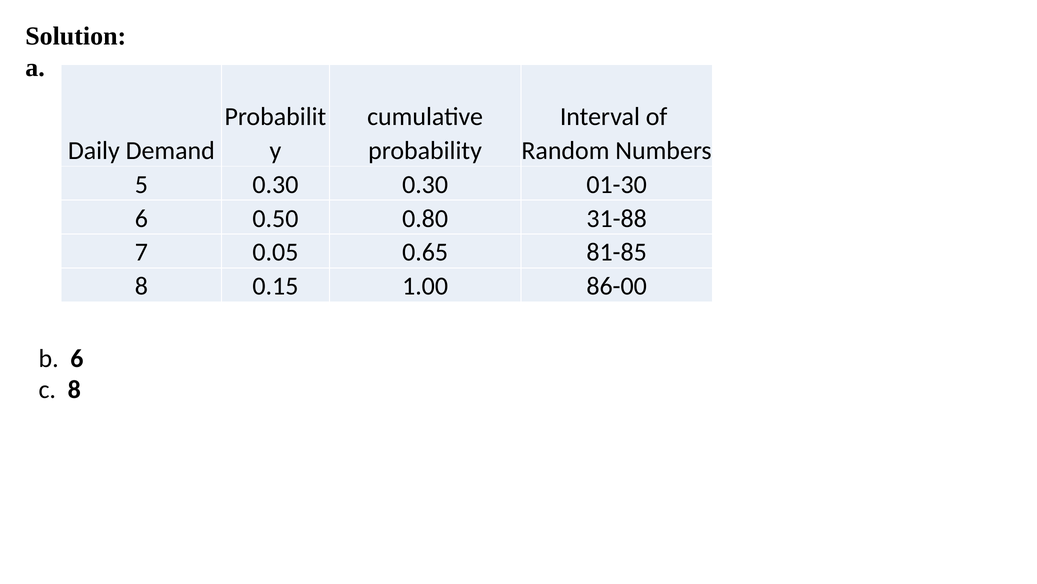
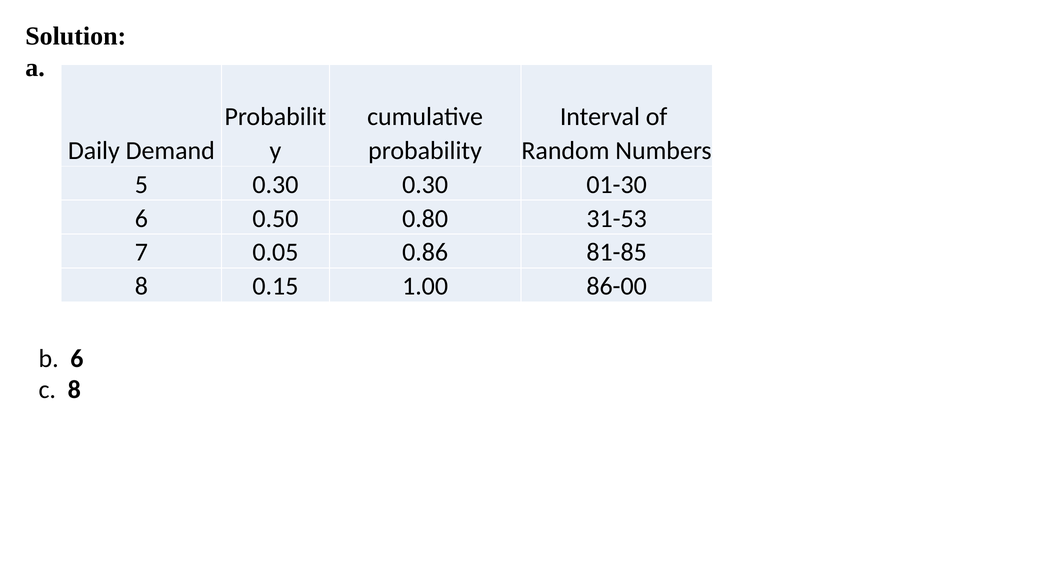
31-88: 31-88 -> 31-53 (617, 218)
0.65: 0.65 -> 0.86 (425, 252)
